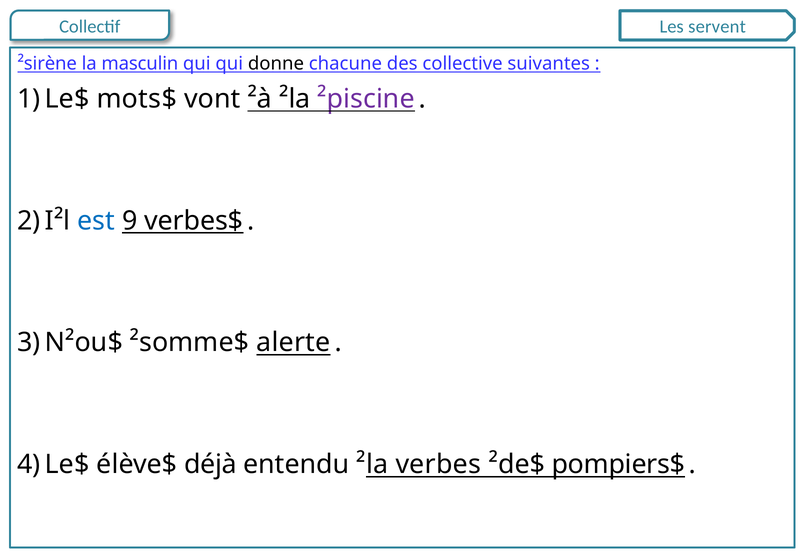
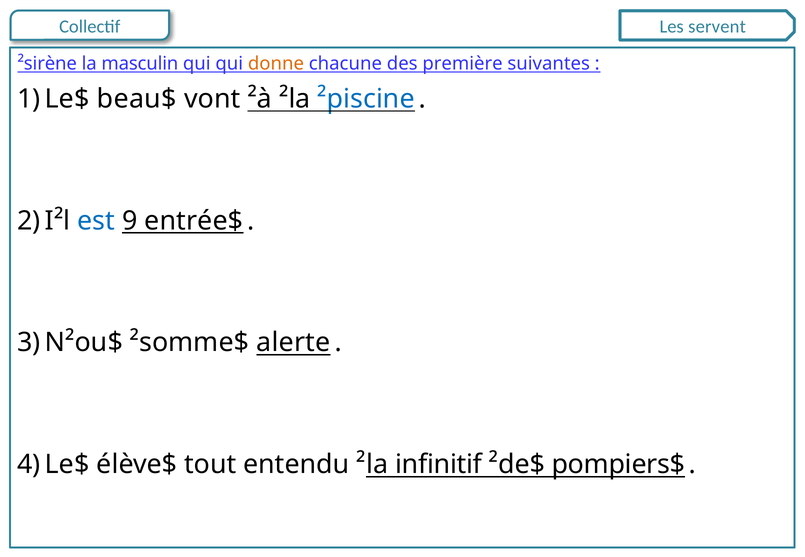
donne colour: black -> orange (276, 64)
collective: collective -> première (463, 64)
mots$: mots$ -> beau$ (137, 99)
²piscine colour: purple -> blue (366, 99)
verbes$: verbes$ -> entrée$ (194, 221)
déjà: déjà -> tout (210, 465)
verbes: verbes -> infinitif (439, 465)
